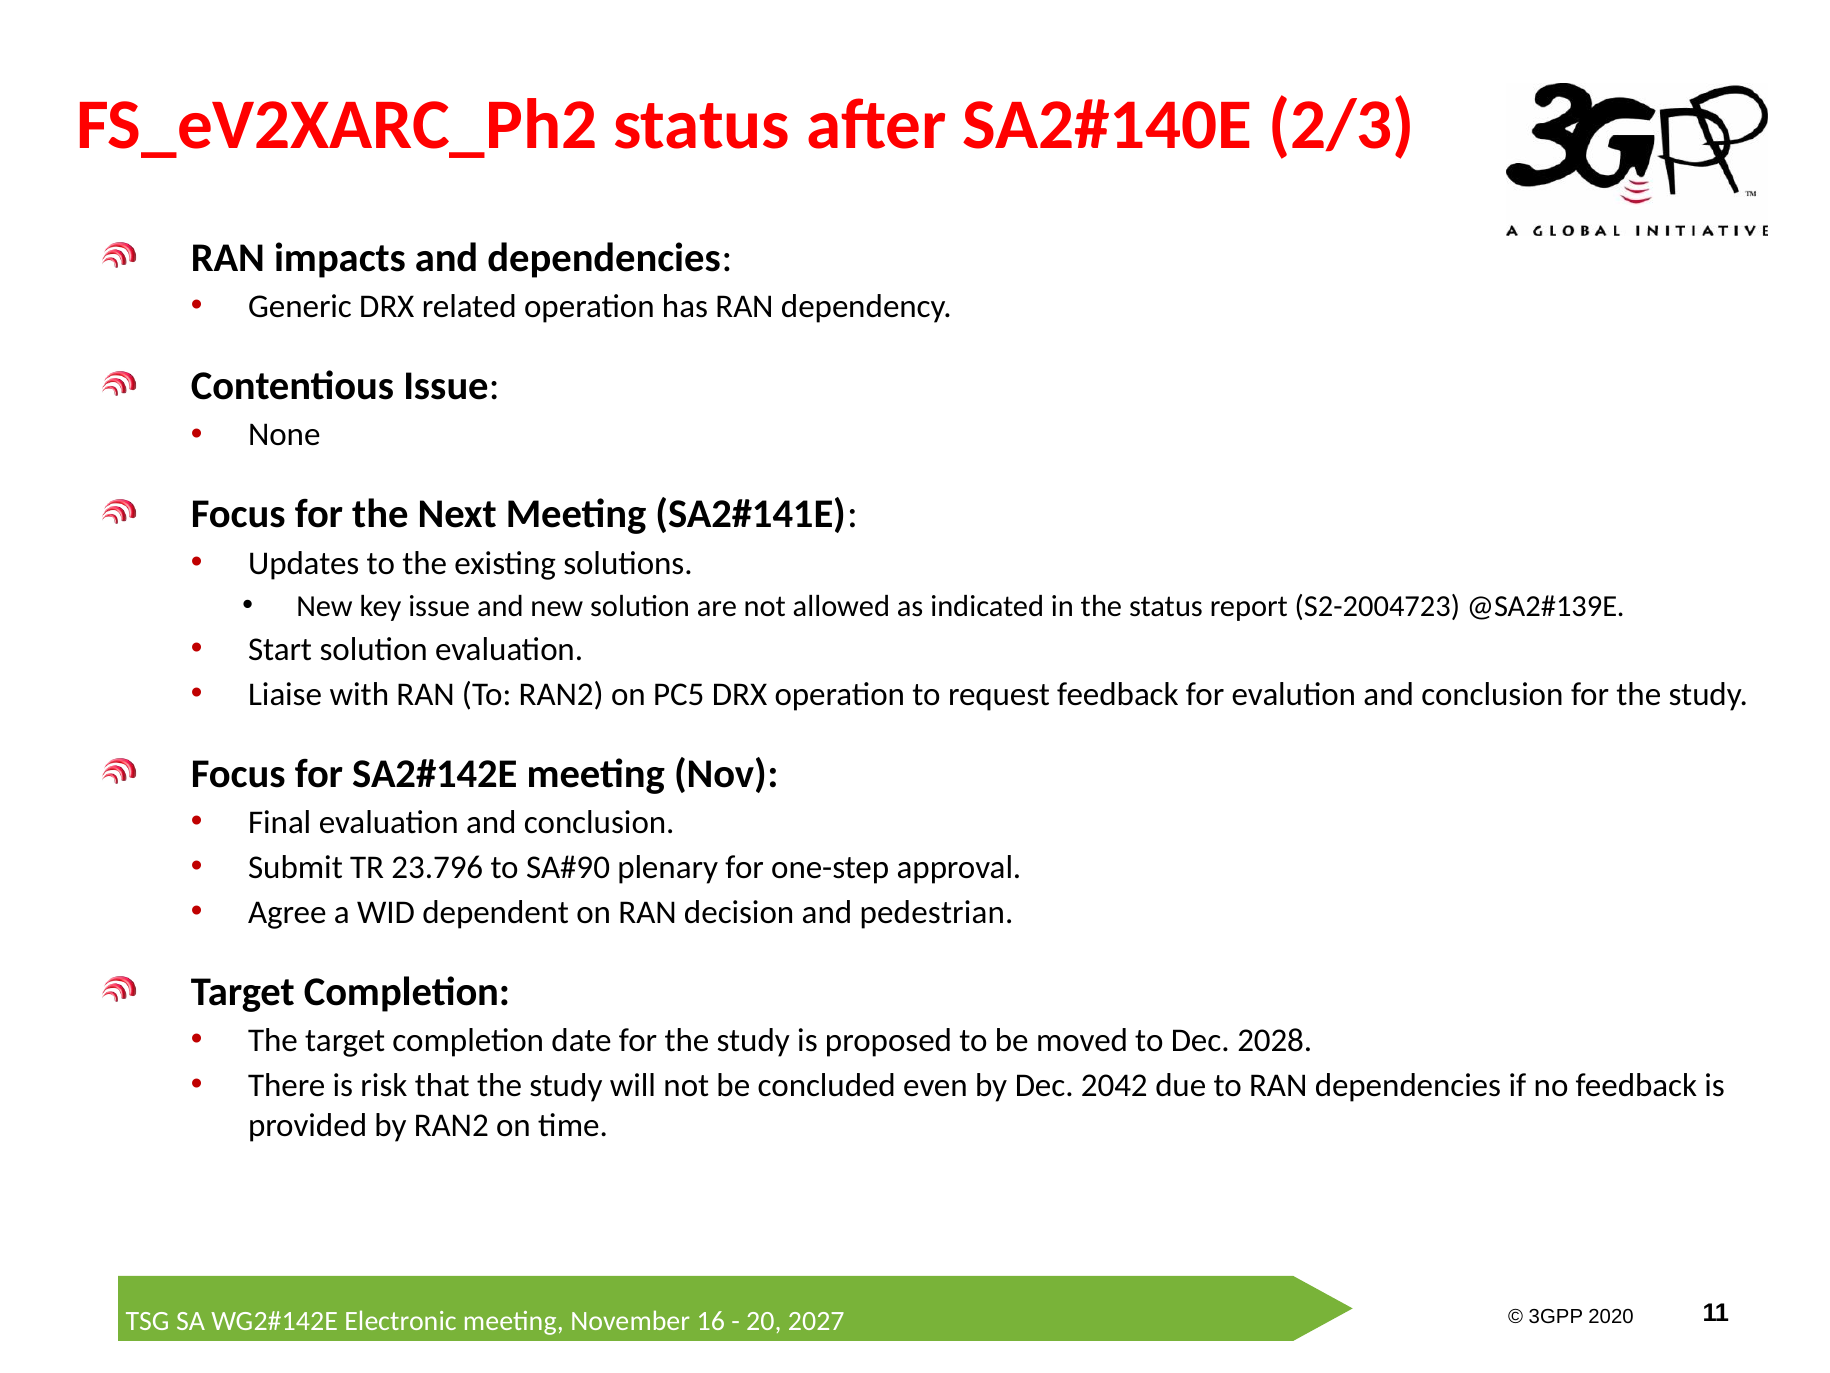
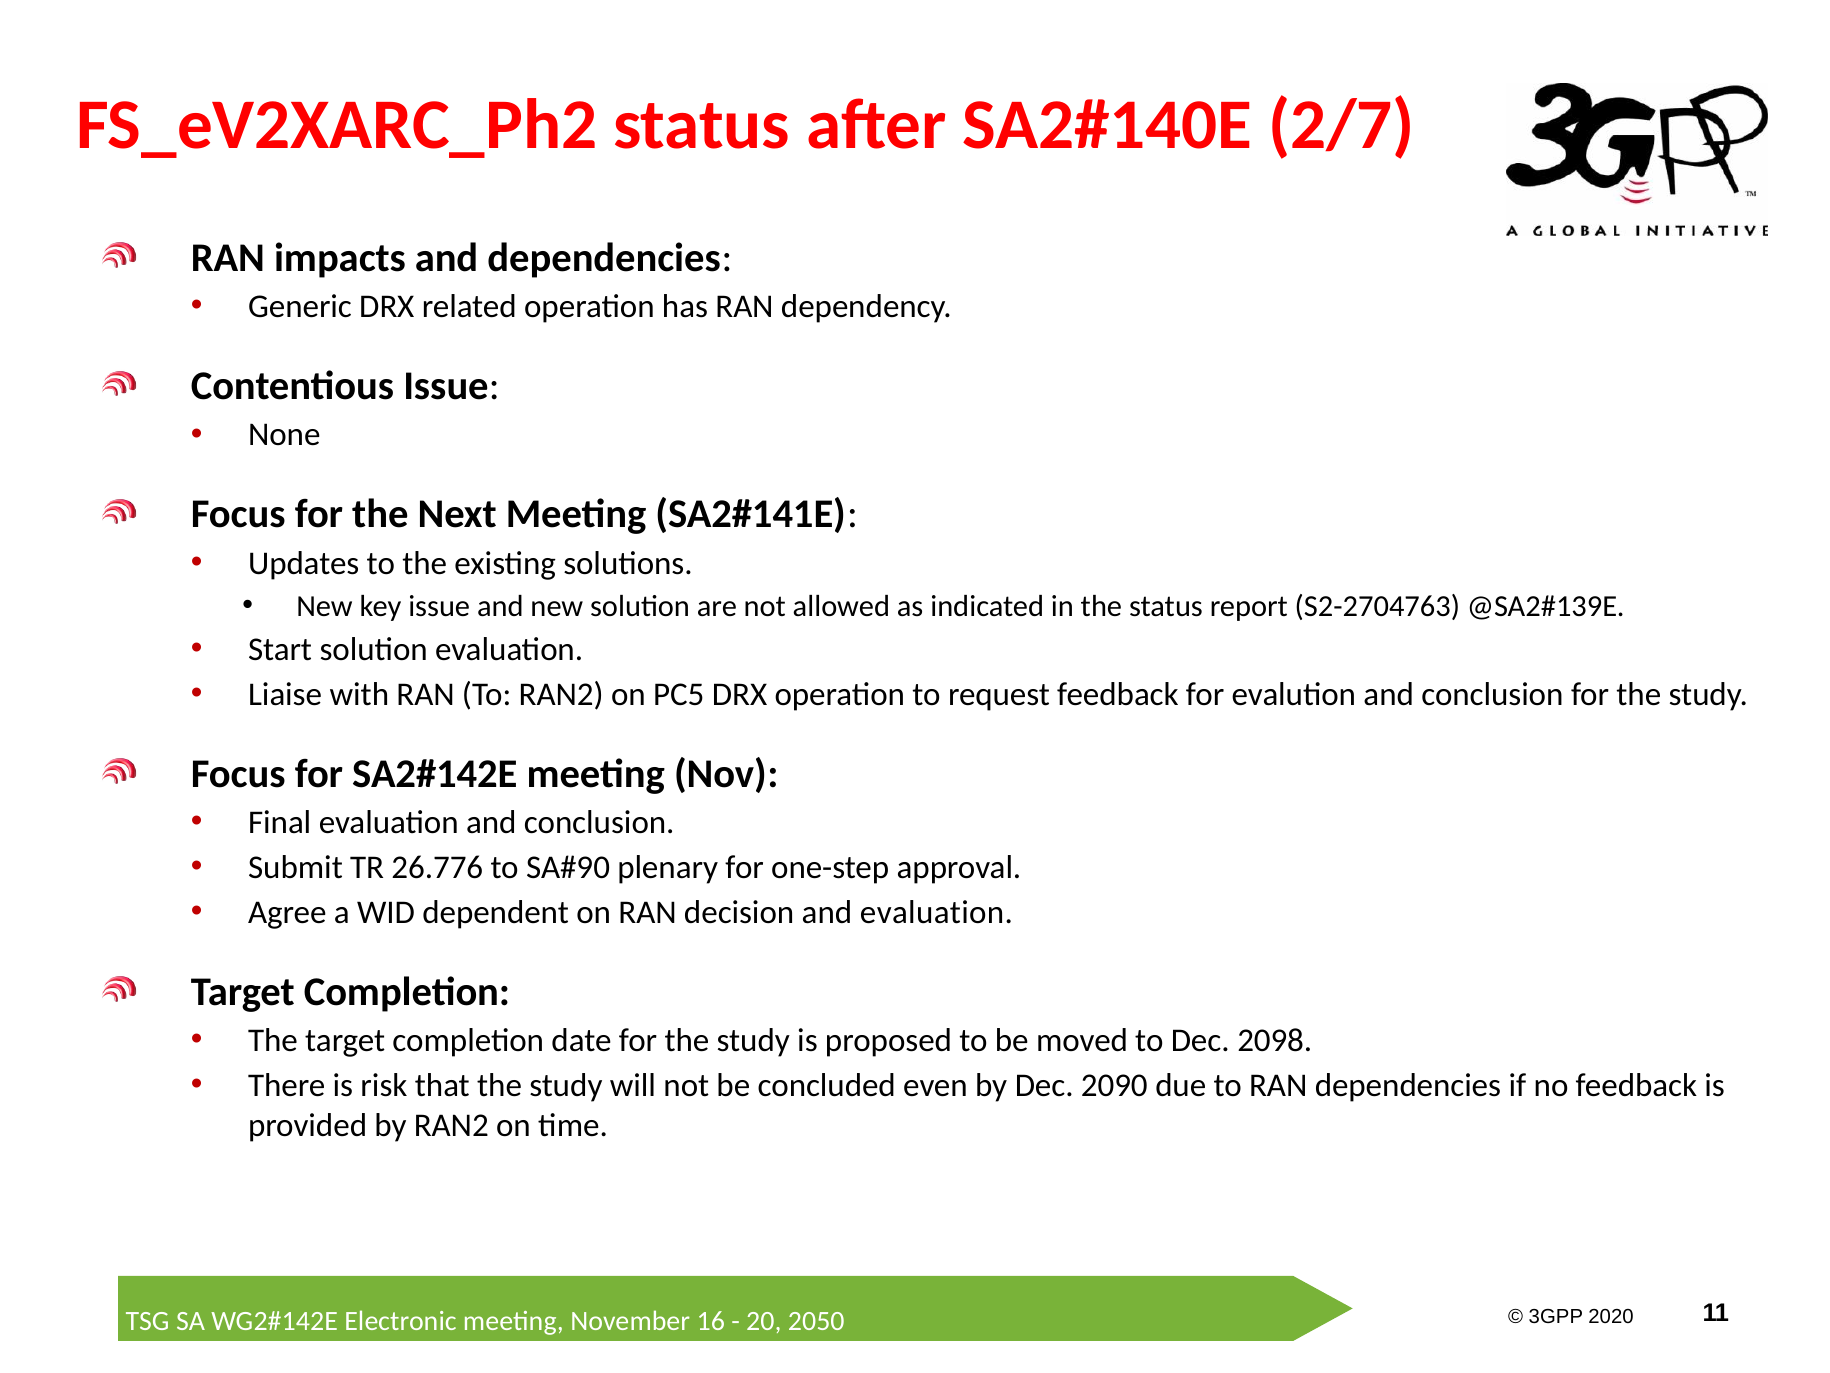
2/3: 2/3 -> 2/7 (1342, 125)
S2-2004723: S2-2004723 -> S2-2704763 (1377, 606)
23.796: 23.796 -> 26.776 (437, 867)
and pedestrian: pedestrian -> evaluation (936, 912)
2028: 2028 -> 2098 (1275, 1040)
2042: 2042 -> 2090 (1114, 1085)
2027: 2027 -> 2050 (816, 1321)
